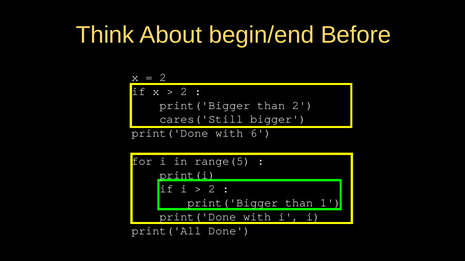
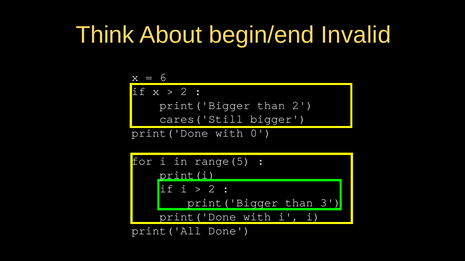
Before: Before -> Invalid (356, 35)
2: 2 -> 6 (163, 78)
6: 6 -> 0 (261, 133)
1: 1 -> 3 (330, 203)
